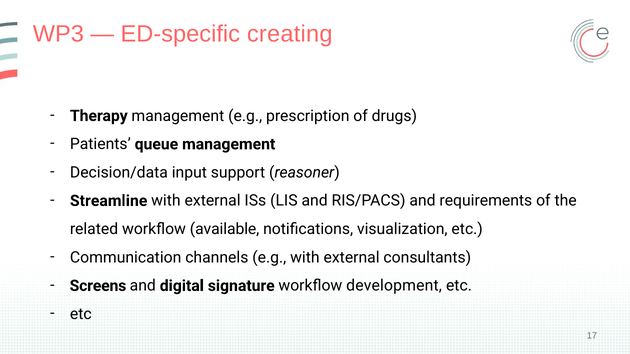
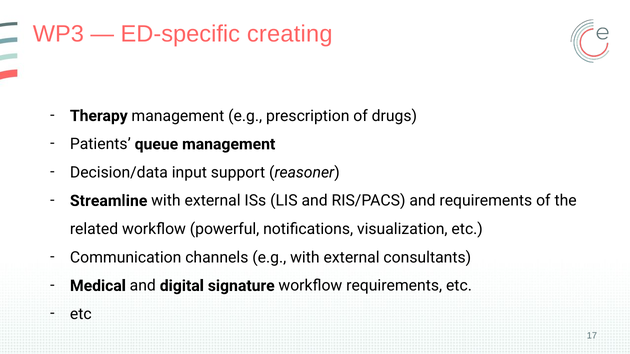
available: available -> powerful (225, 229)
Screens: Screens -> Medical (98, 286)
workflow development: development -> requirements (394, 286)
